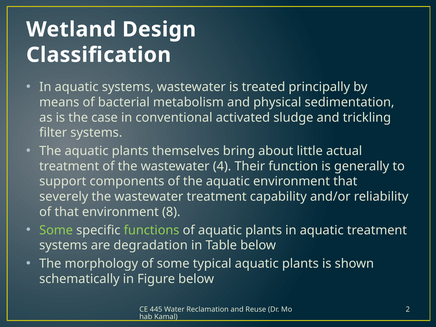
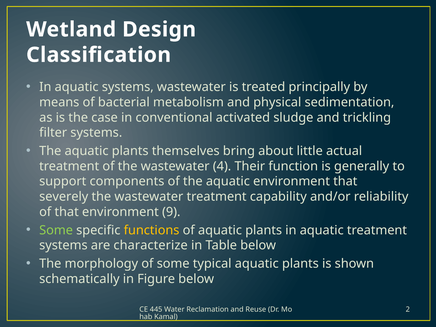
8: 8 -> 9 (171, 212)
functions colour: light green -> yellow (152, 230)
degradation: degradation -> characterize (151, 245)
